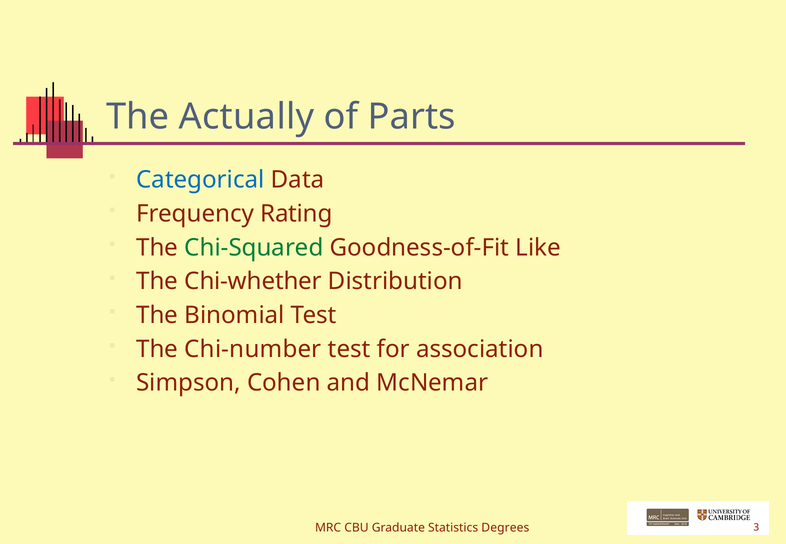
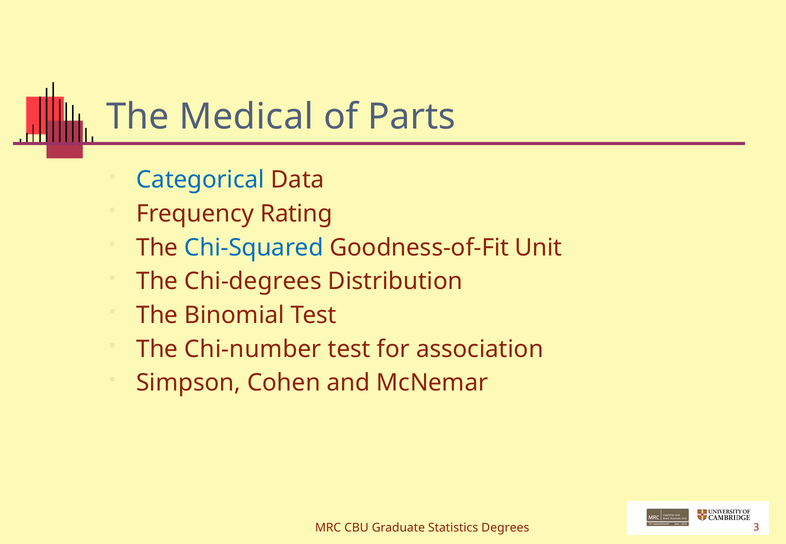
Actually: Actually -> Medical (246, 117)
Chi-Squared colour: green -> blue (254, 248)
Like: Like -> Unit (538, 248)
Chi-whether: Chi-whether -> Chi-degrees (253, 282)
